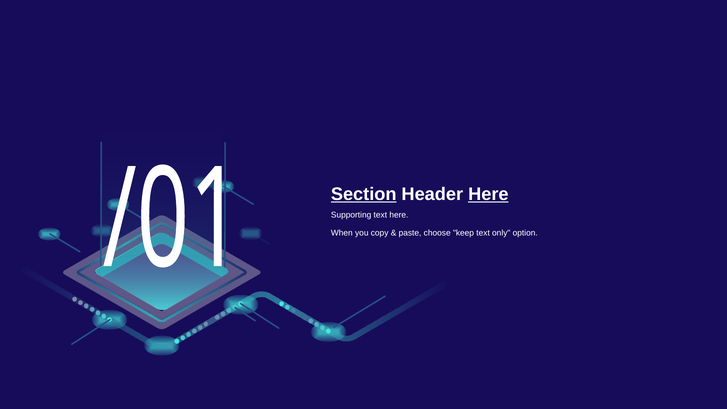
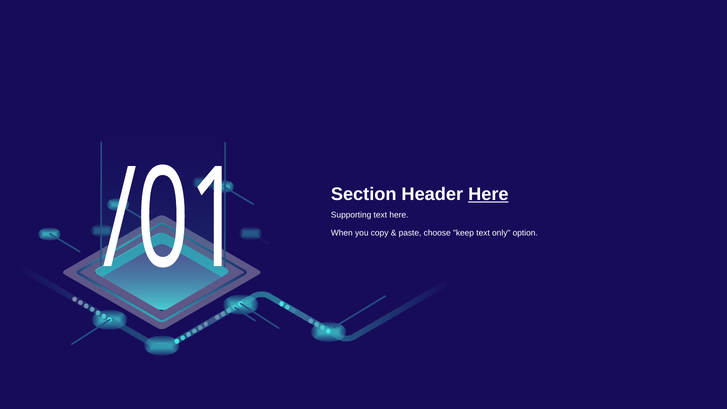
Section underline: present -> none (364, 194)
